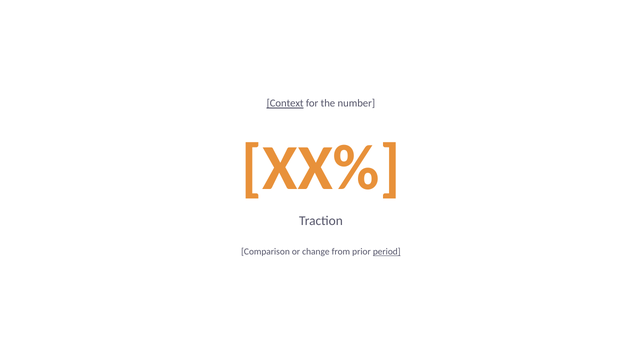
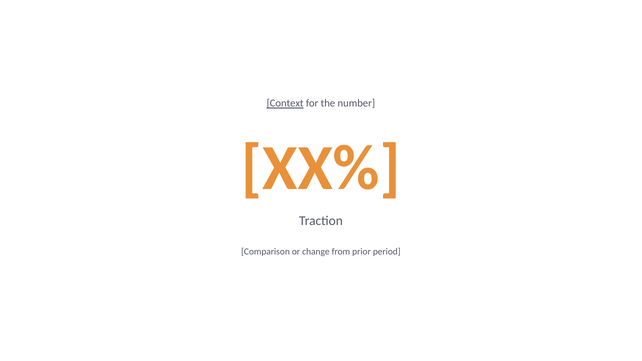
period underline: present -> none (387, 252)
